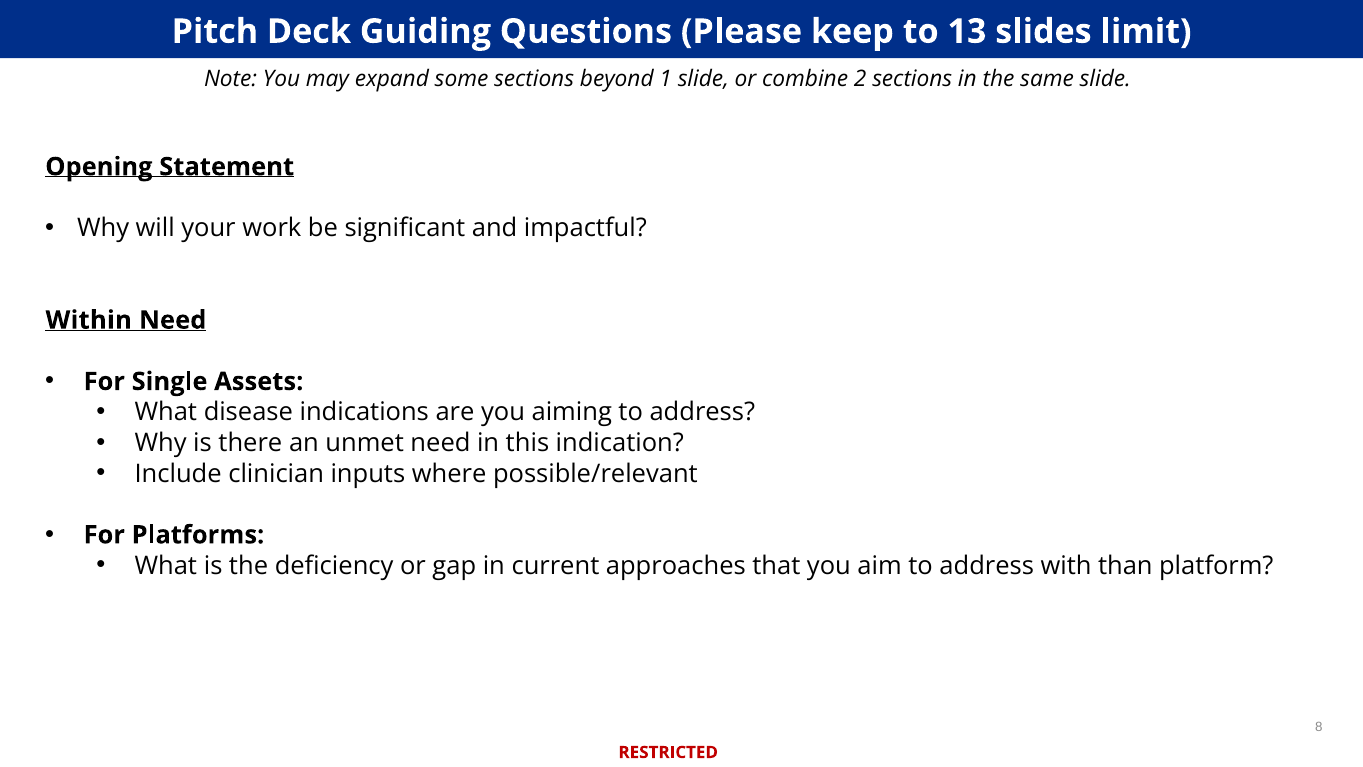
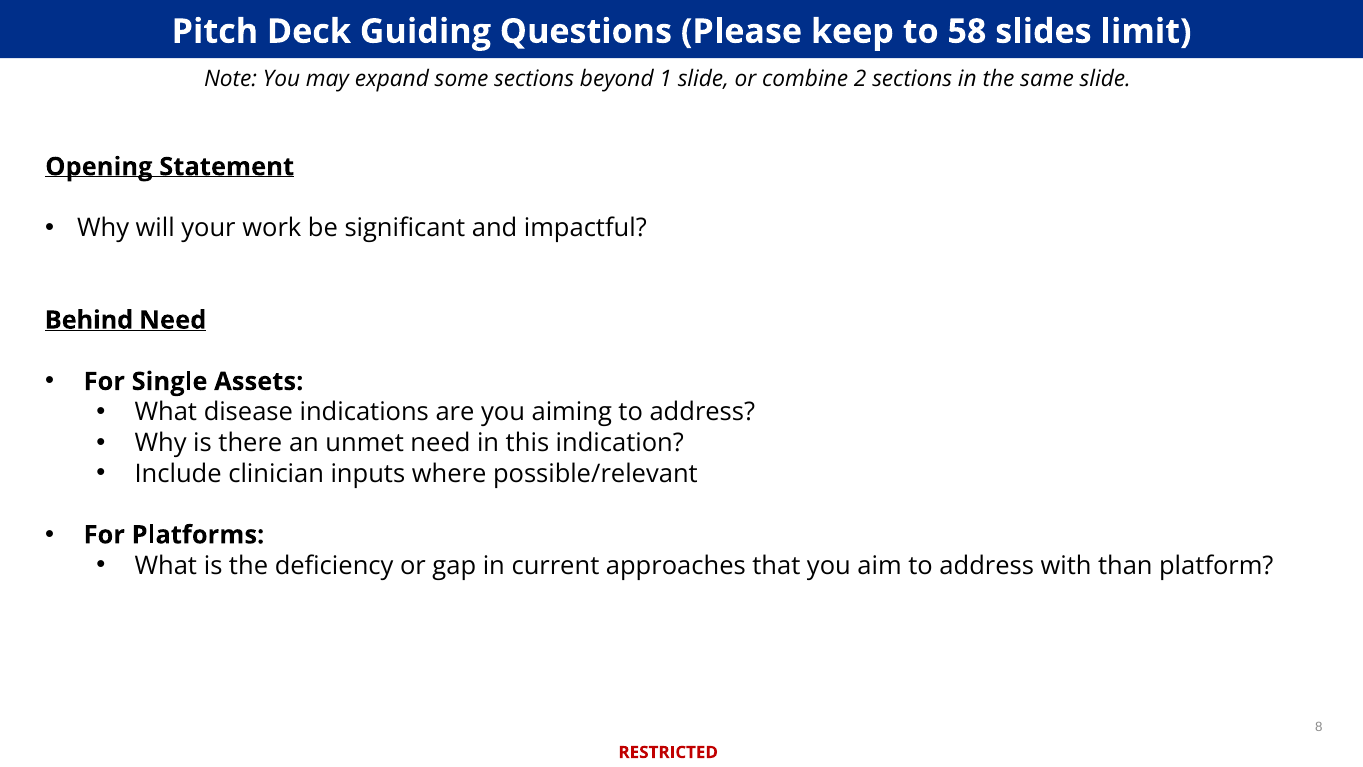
13: 13 -> 58 (967, 31)
Within: Within -> Behind (89, 320)
